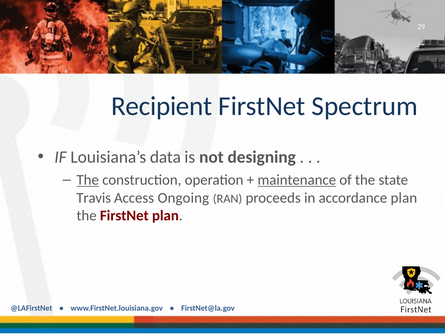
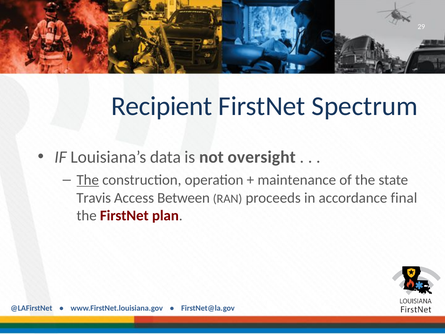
designing: designing -> oversight (262, 157)
maintenance underline: present -> none (297, 180)
Ongoing: Ongoing -> Between (183, 198)
accordance plan: plan -> final (404, 198)
